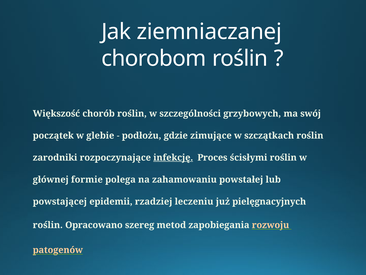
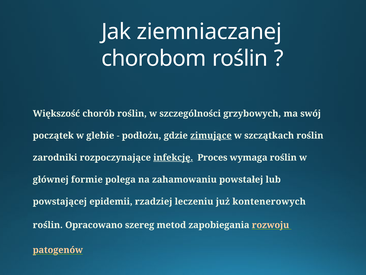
zimujące underline: none -> present (211, 135)
ścisłymi: ścisłymi -> wymaga (249, 157)
pielęgnacyjnych: pielęgnacyjnych -> kontenerowych (269, 201)
